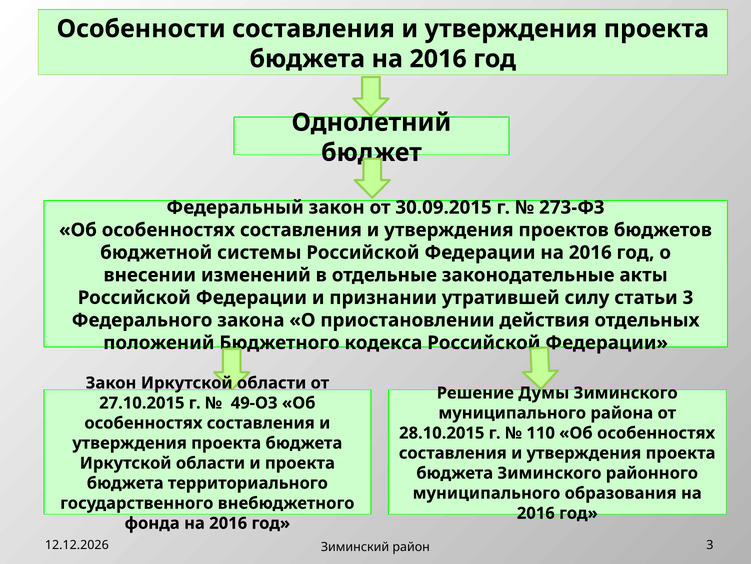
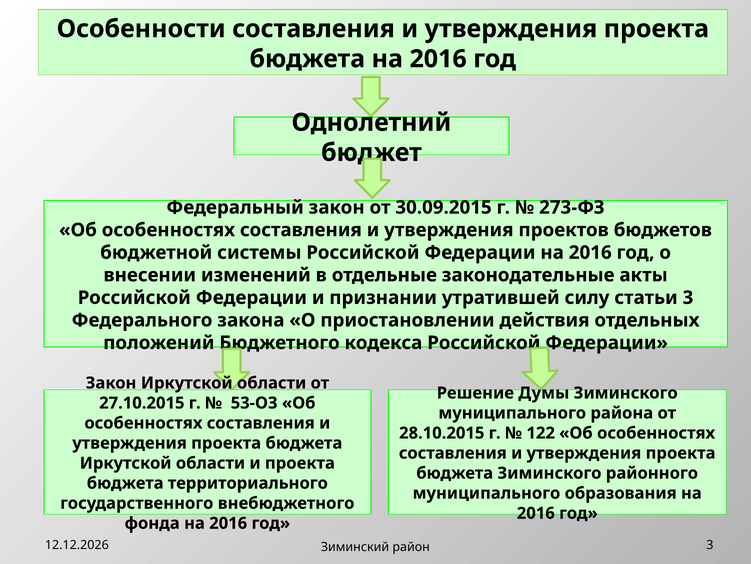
49-ОЗ: 49-ОЗ -> 53-ОЗ (254, 403)
110: 110 -> 122 (541, 433)
